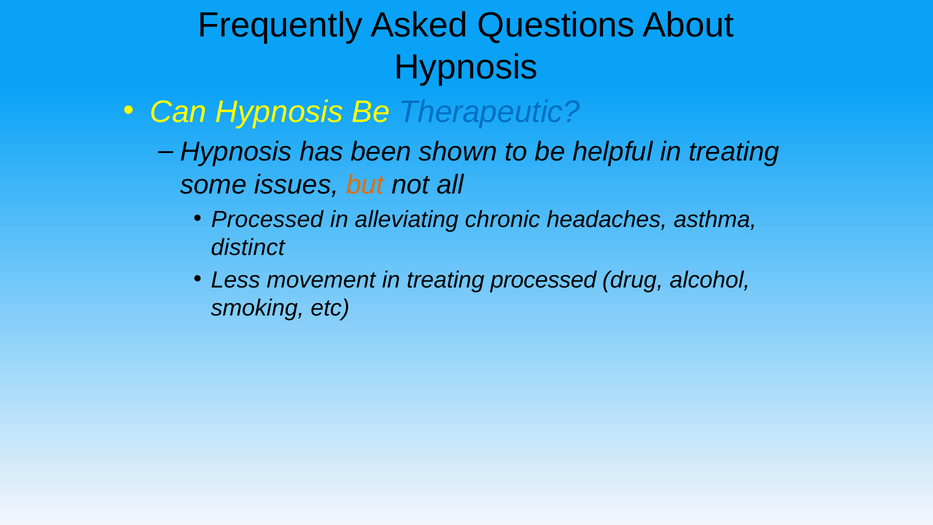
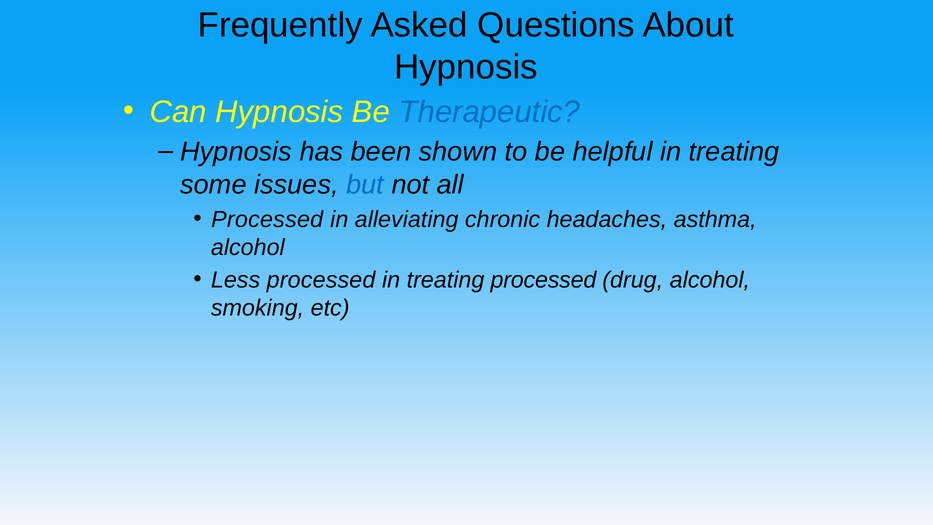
but colour: orange -> blue (365, 185)
distinct: distinct -> alcohol (248, 247)
Less movement: movement -> processed (321, 280)
